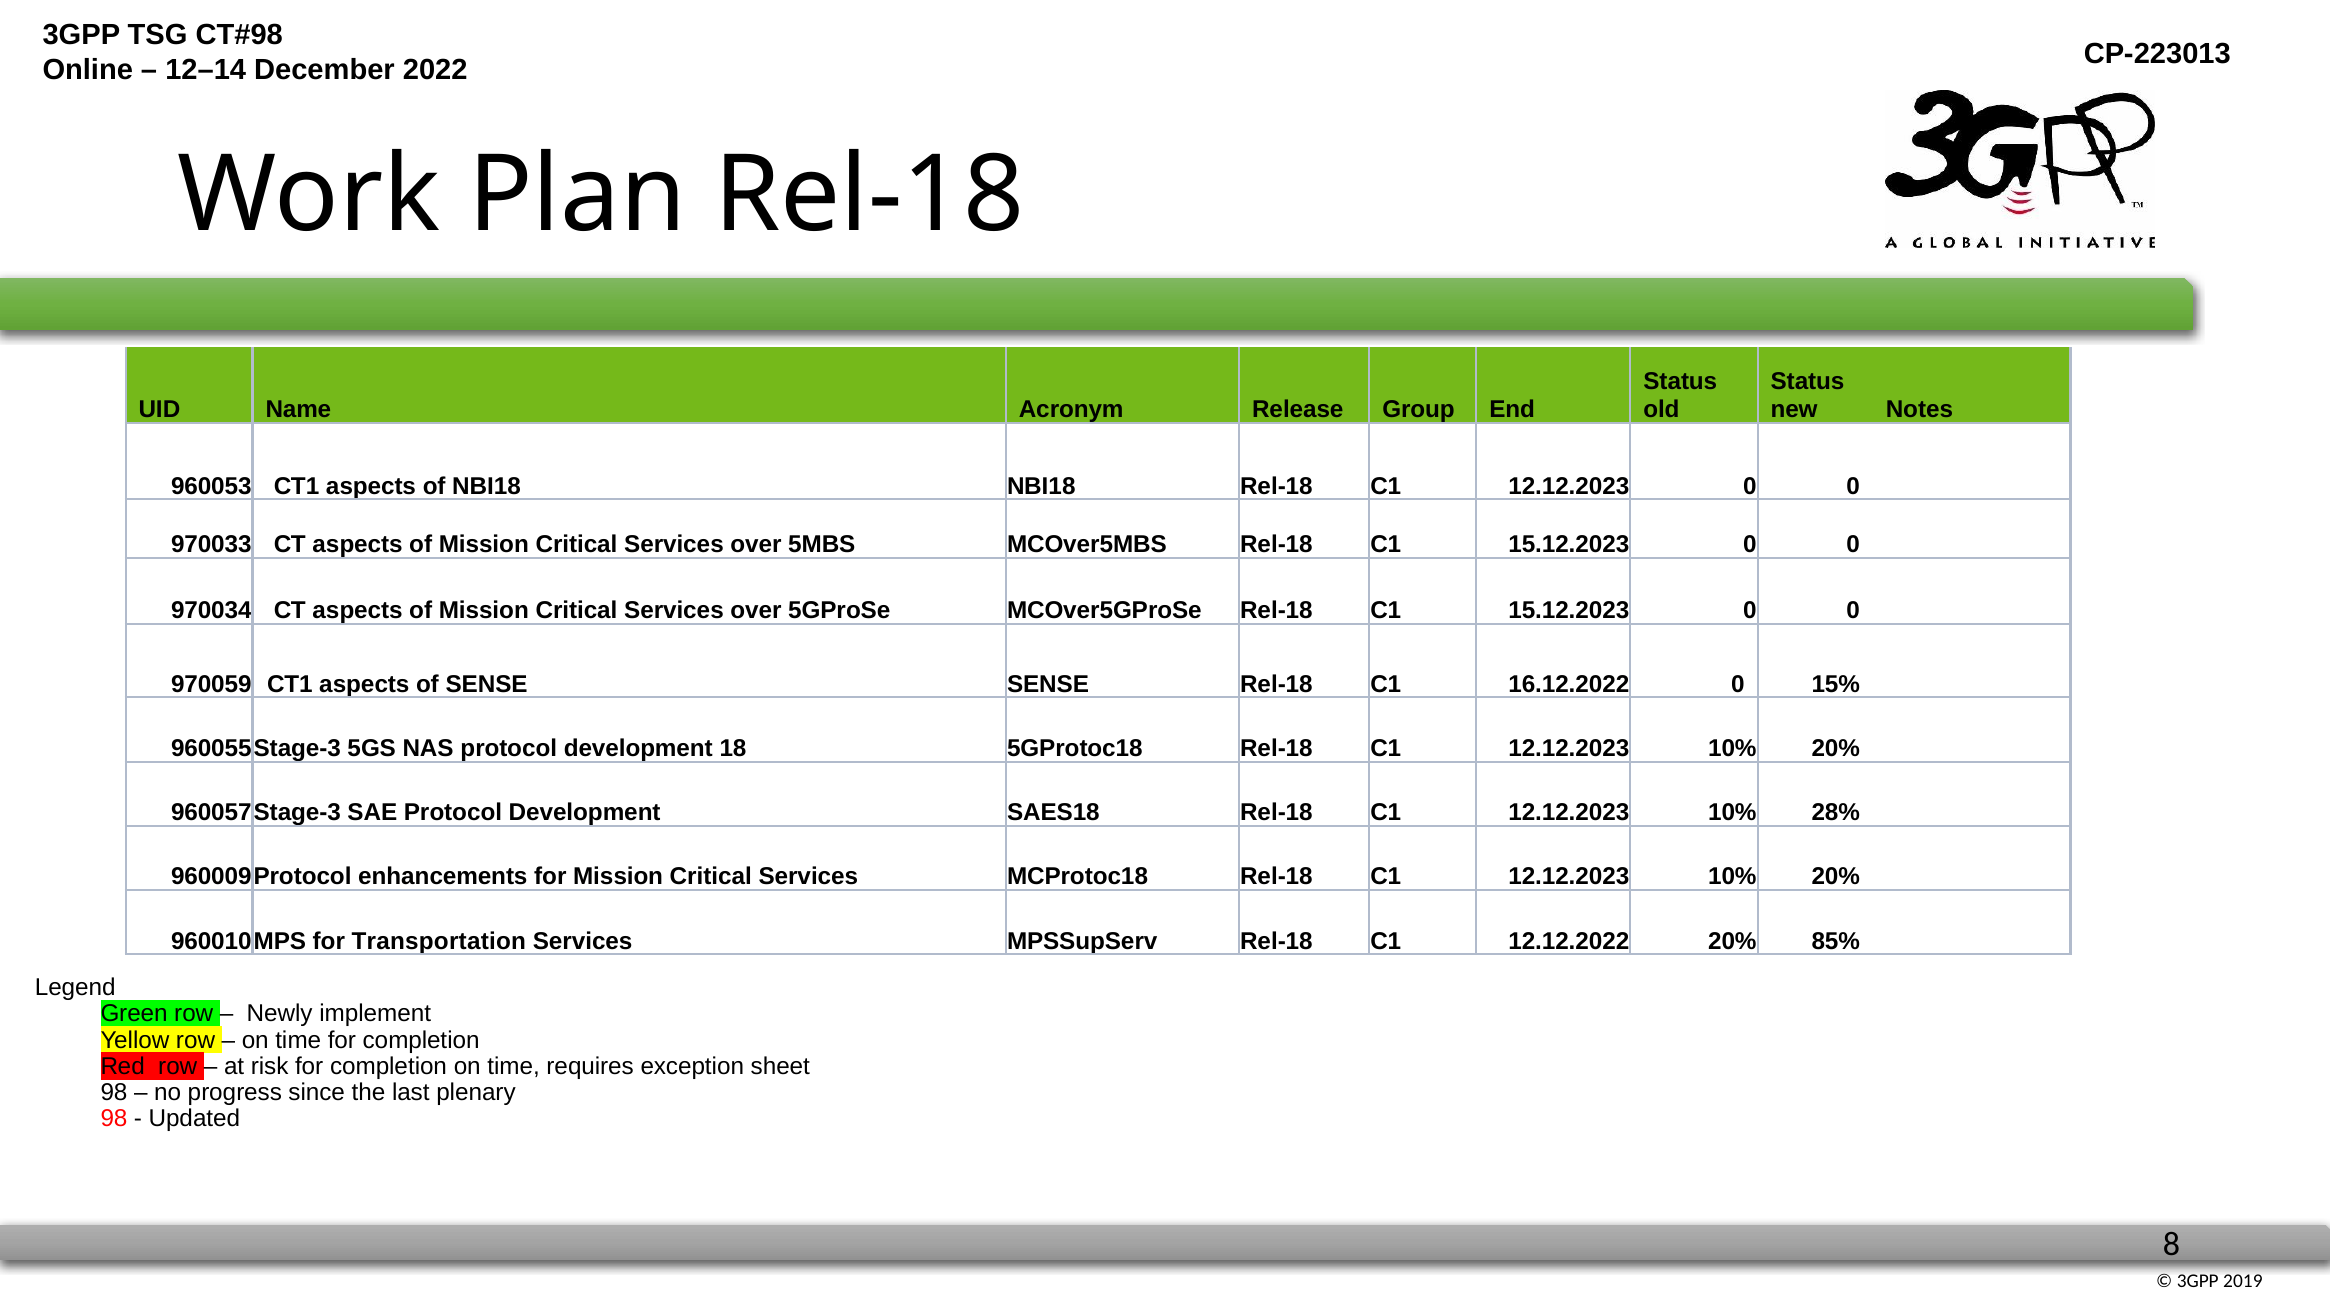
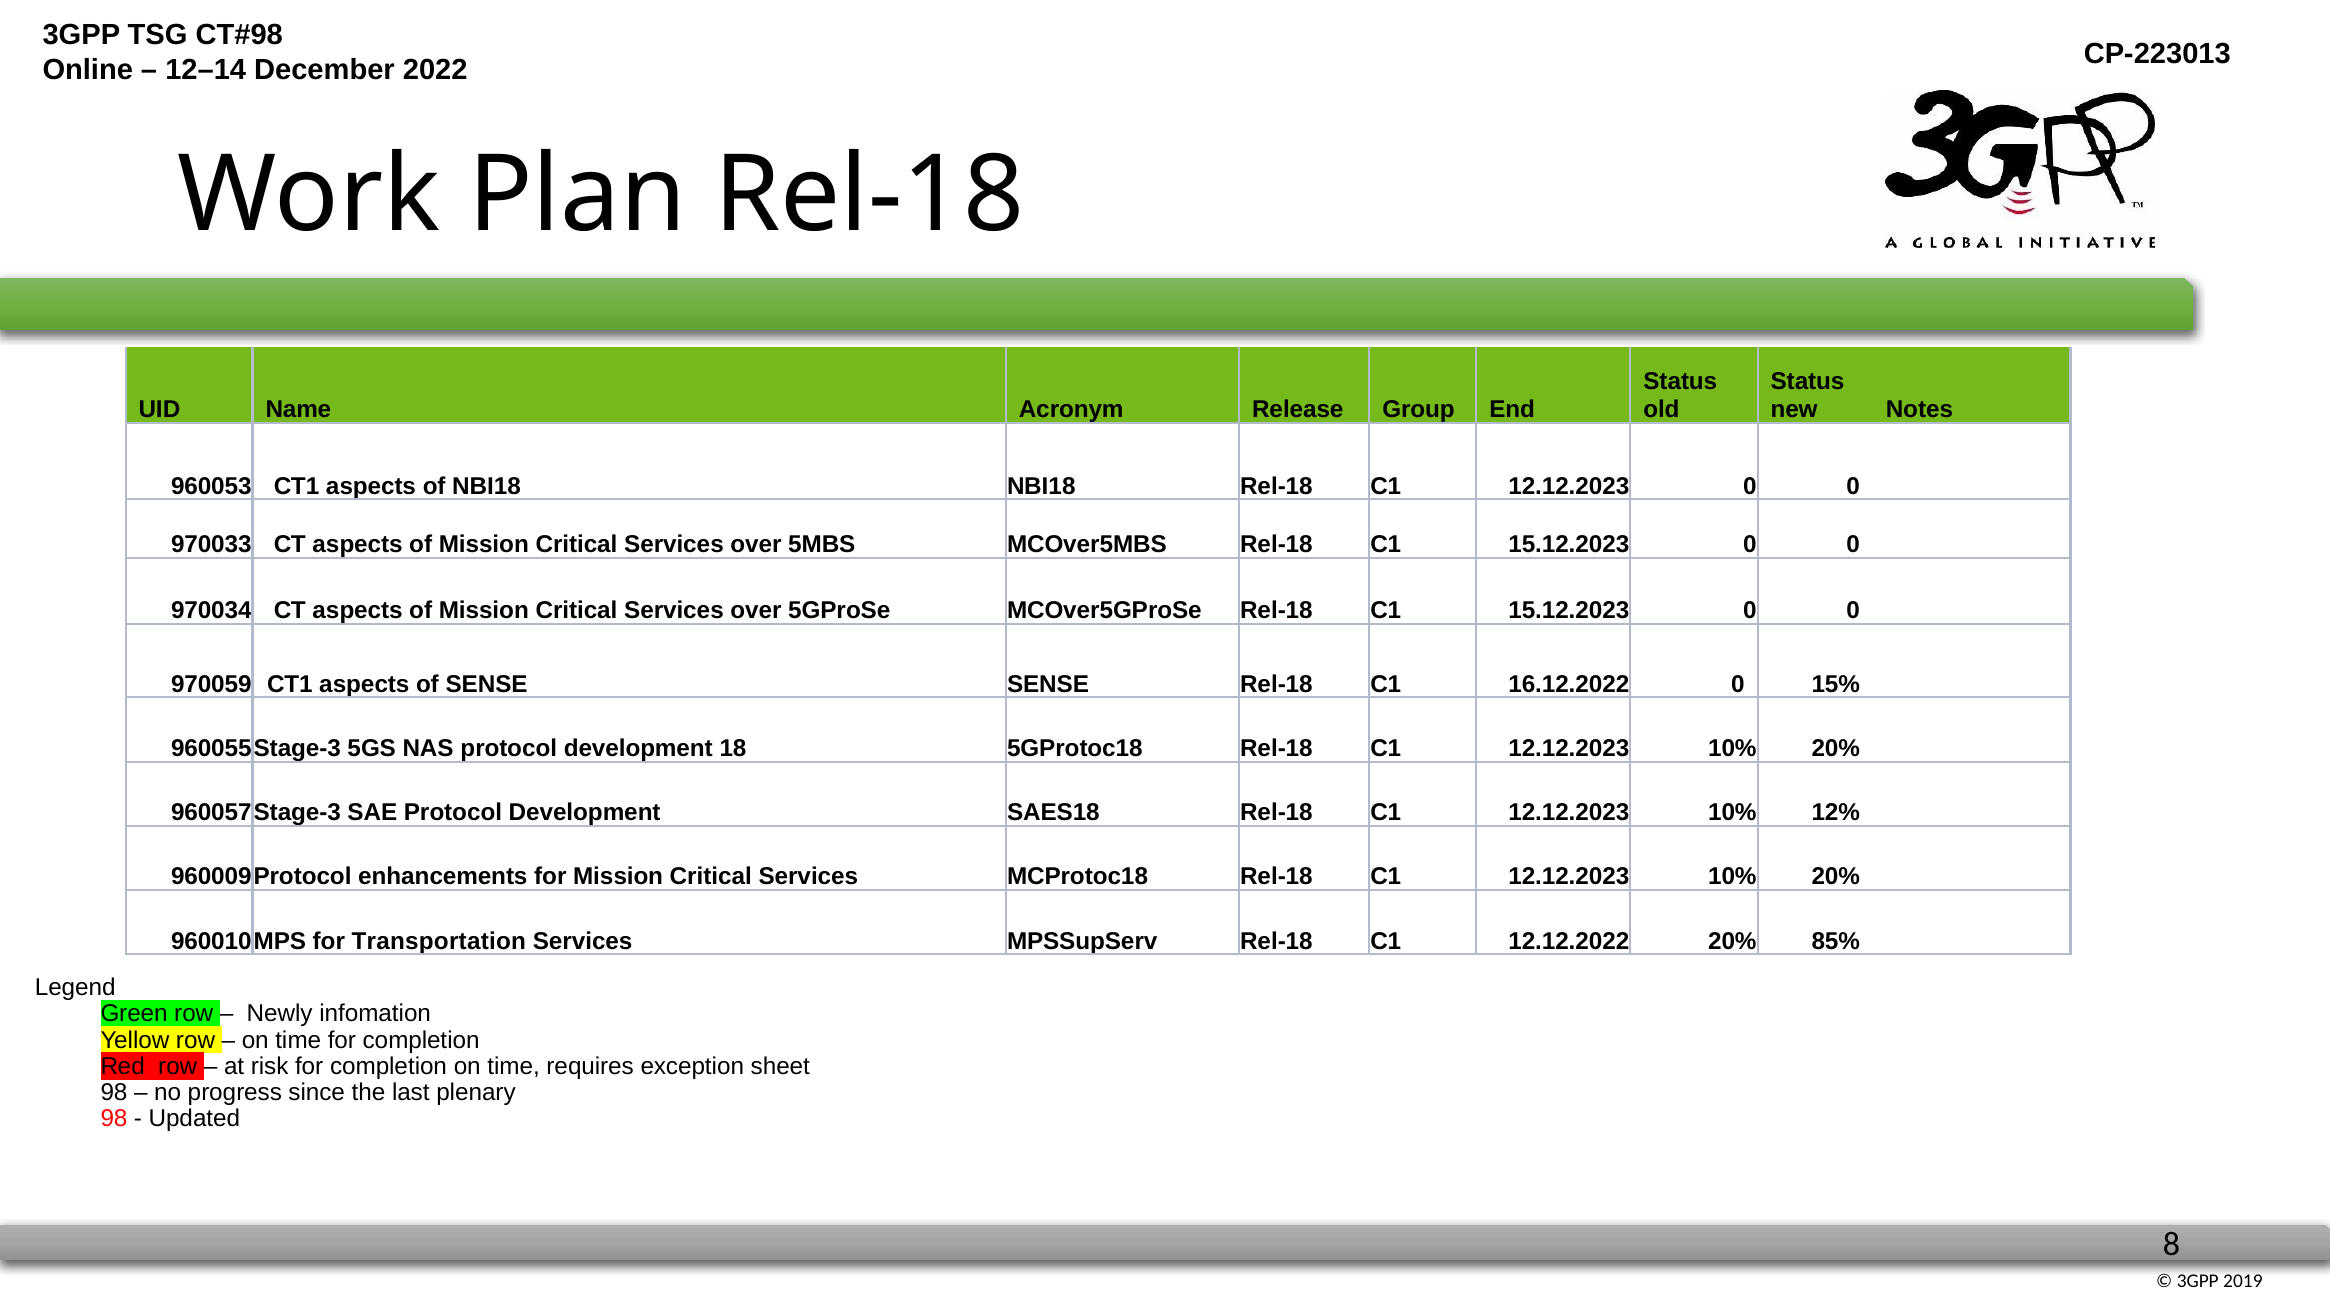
28%: 28% -> 12% (1836, 813)
implement: implement -> infomation (375, 1014)
